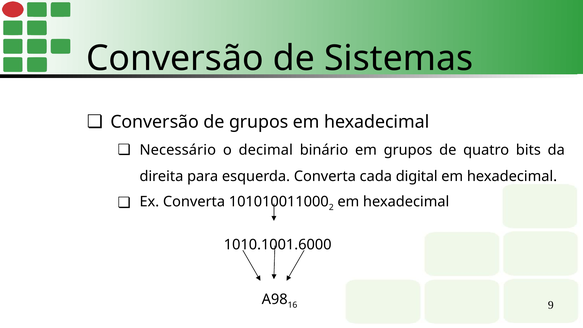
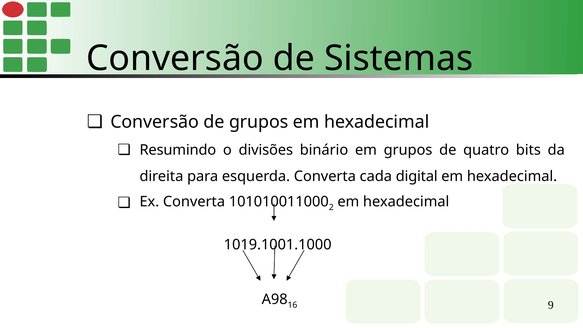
Necessário: Necessário -> Resumindo (178, 150)
decimal: decimal -> divisões (266, 150)
1010.1001.6000: 1010.1001.6000 -> 1019.1001.1000 (278, 245)
